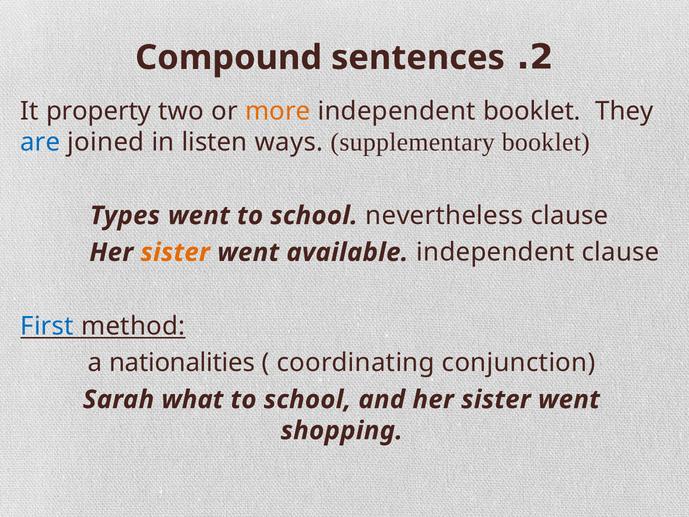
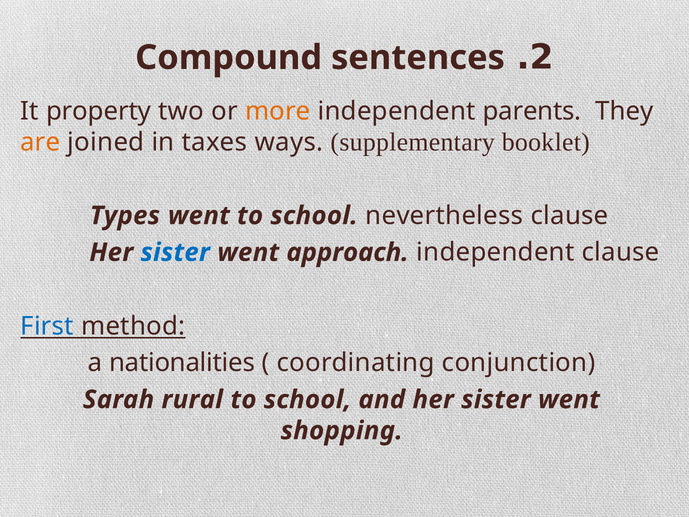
independent booklet: booklet -> parents (532, 111)
are colour: blue -> orange (40, 142)
listen: listen -> taxes (214, 142)
sister colour: orange -> blue (175, 252)
available: available -> approach (348, 252)
what: what -> rural (192, 399)
